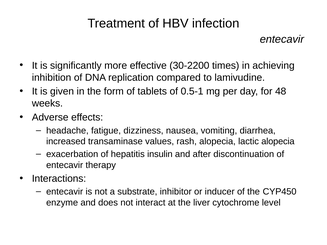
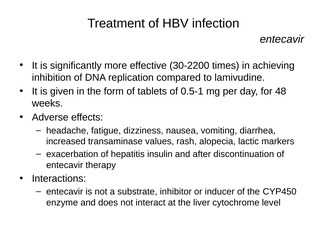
lactic alopecia: alopecia -> markers (278, 142)
